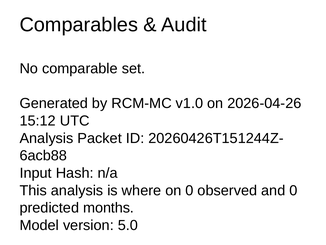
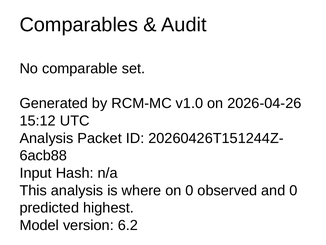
months: months -> highest (108, 207)
5.0: 5.0 -> 6.2 (128, 225)
